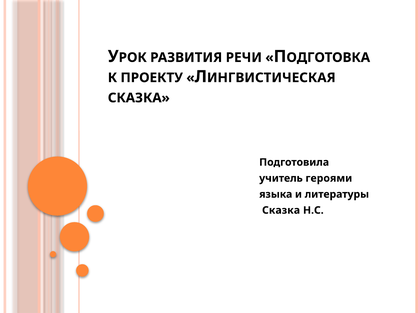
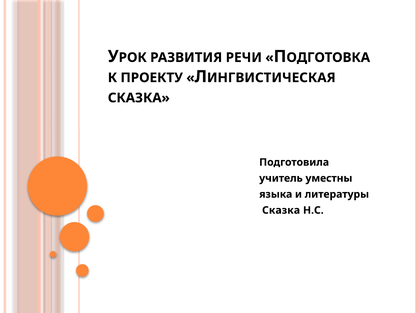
героями: героями -> уместны (329, 179)
